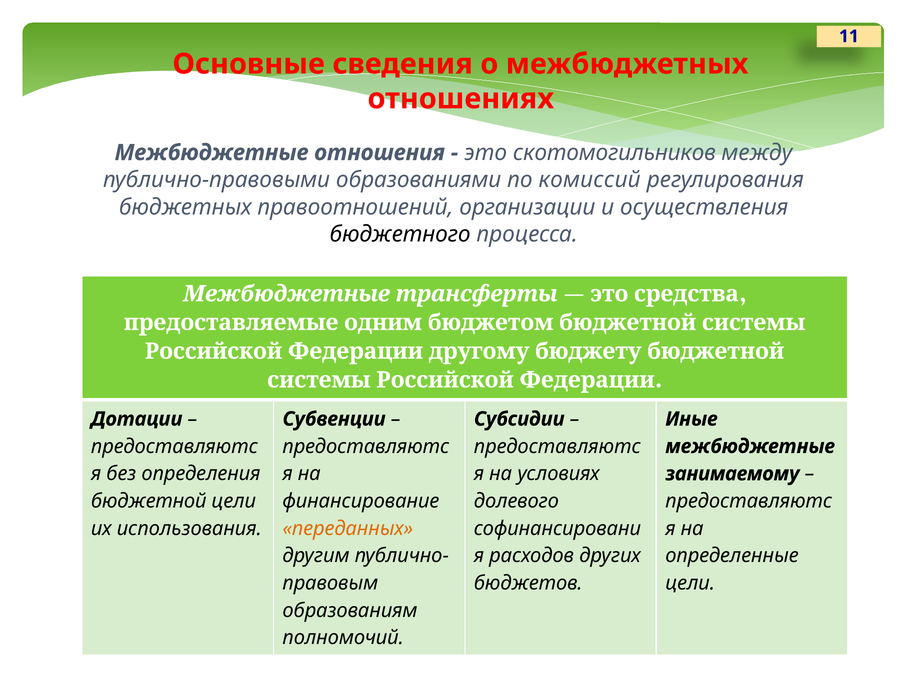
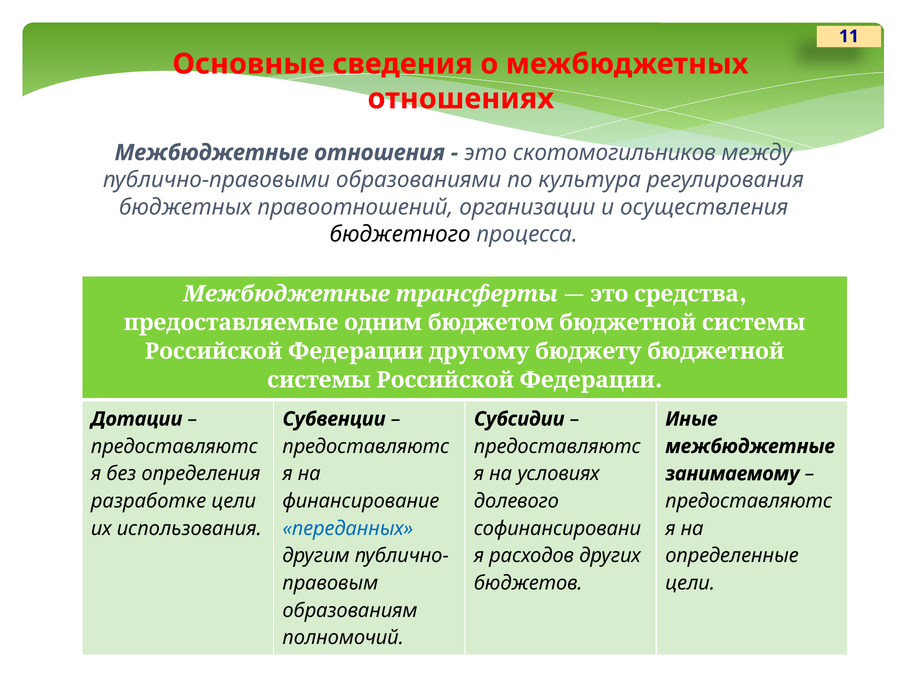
комиссий: комиссий -> культура (590, 180)
бюджетной: бюджетной -> разработке (149, 501)
переданных colour: orange -> blue (348, 528)
